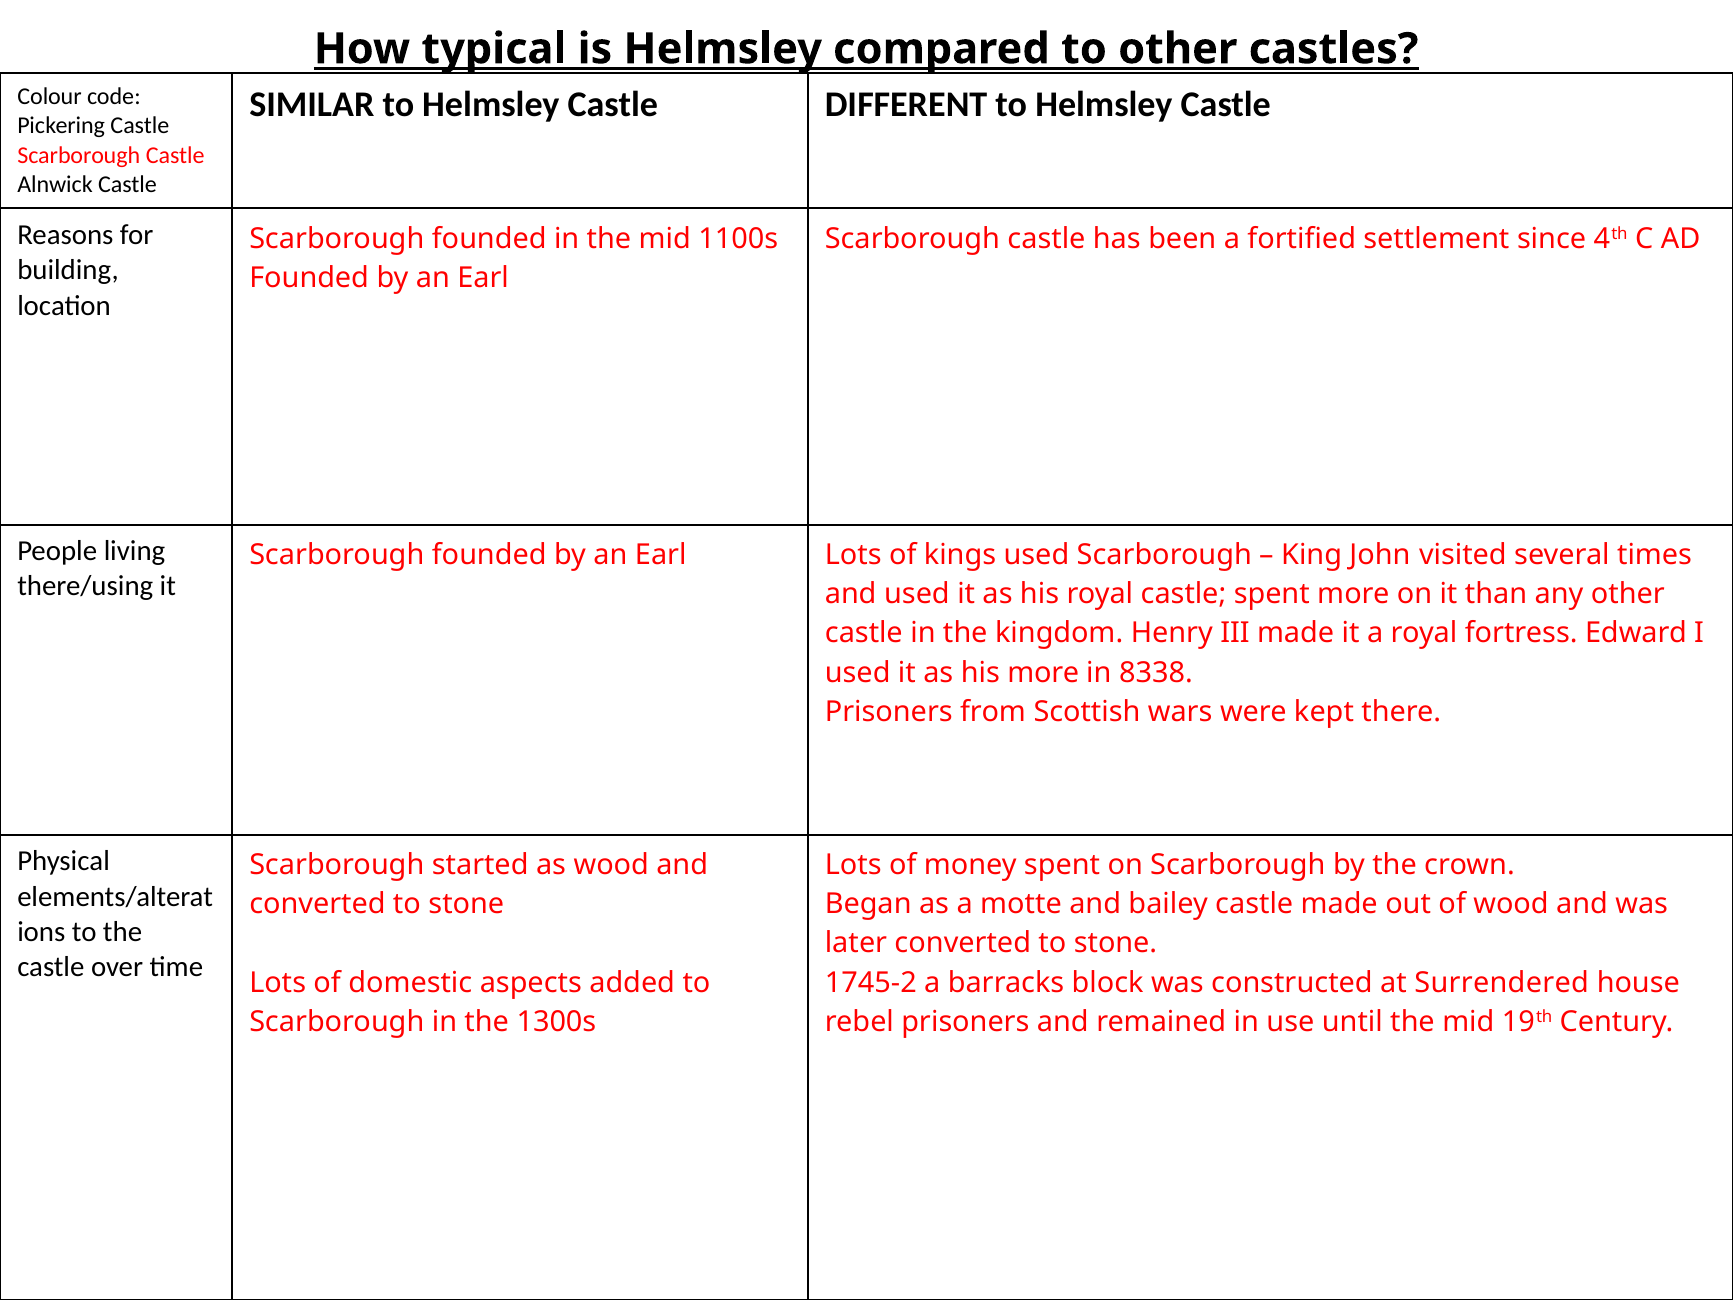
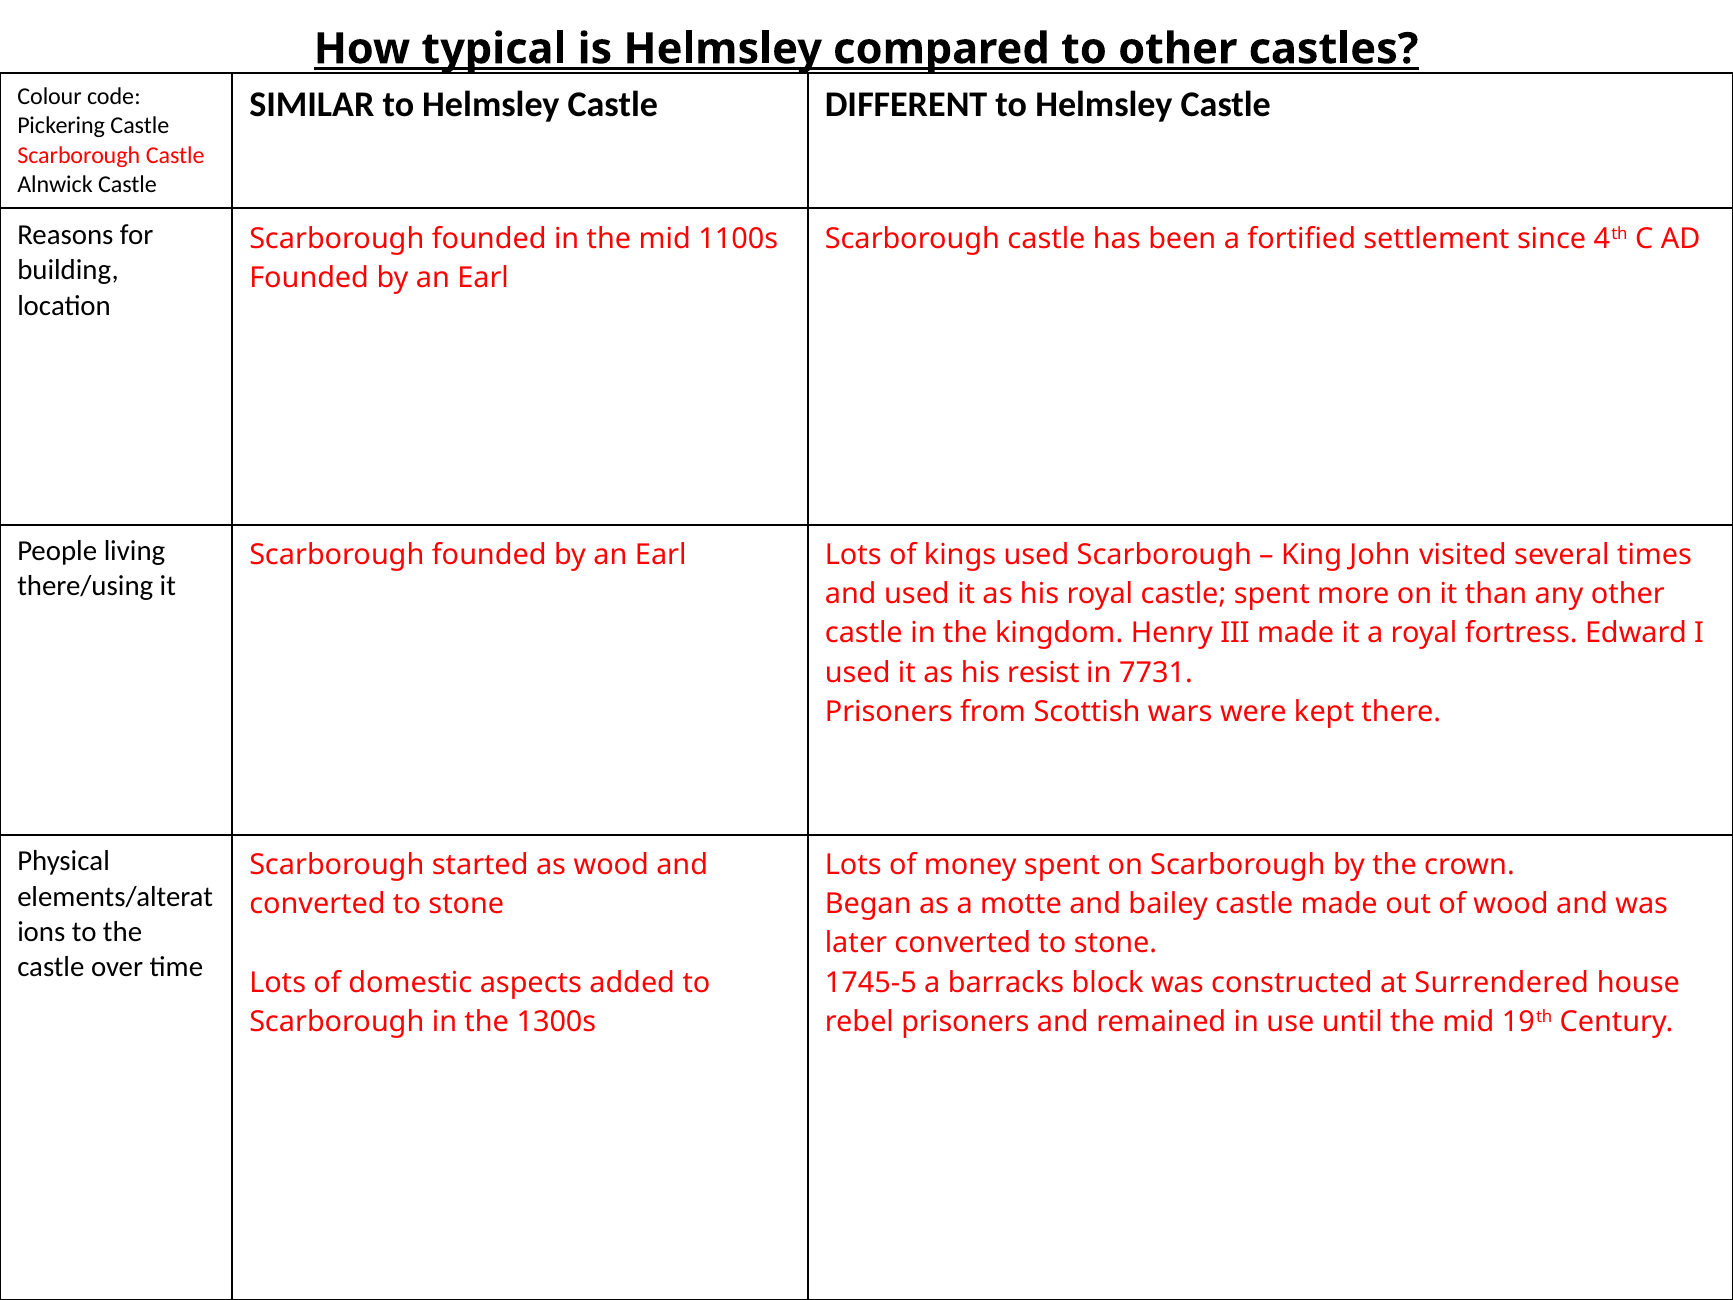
his more: more -> resist (1043, 672)
8338: 8338 -> 7731 (1156, 672)
1745-2: 1745-2 -> 1745-5 (871, 983)
